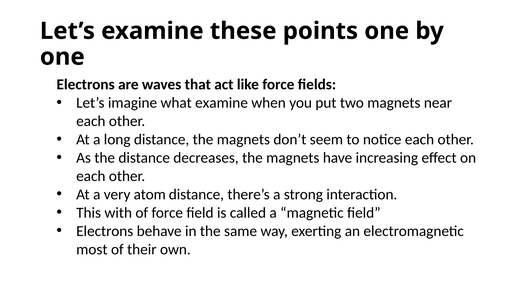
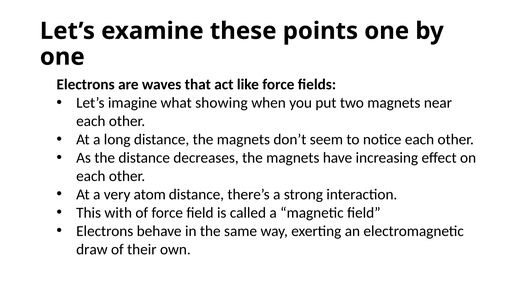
what examine: examine -> showing (221, 103)
most: most -> draw (92, 249)
